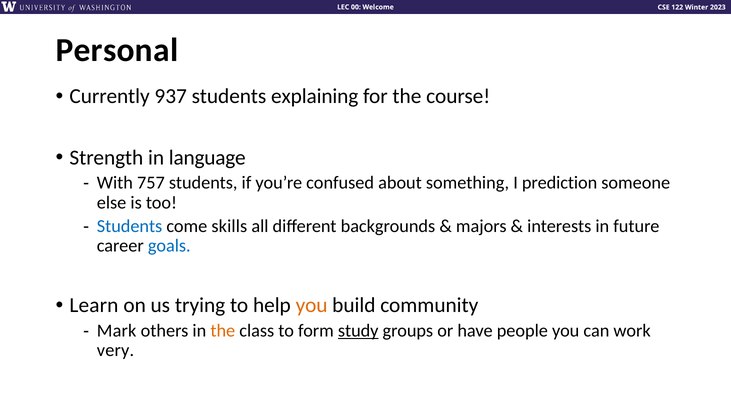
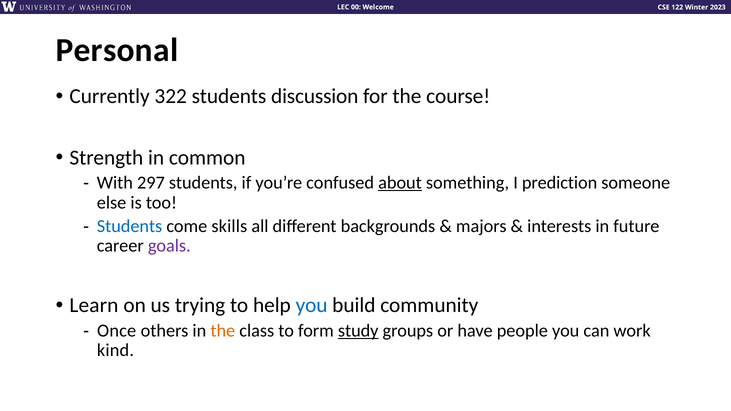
937: 937 -> 322 (171, 96)
explaining: explaining -> discussion (315, 96)
language: language -> common (207, 158)
757: 757 -> 297 (151, 183)
about underline: none -> present (400, 183)
goals colour: blue -> purple (169, 246)
you colour: orange -> blue (312, 305)
Mark: Mark -> Once (117, 331)
very: very -> kind (115, 350)
